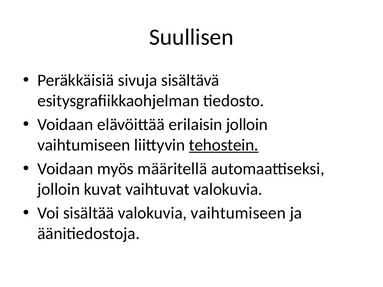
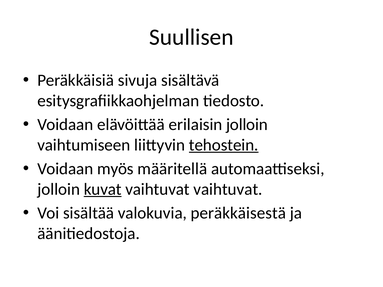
kuvat underline: none -> present (103, 189)
vaihtuvat valokuvia: valokuvia -> vaihtuvat (228, 189)
valokuvia vaihtumiseen: vaihtumiseen -> peräkkäisestä (238, 213)
